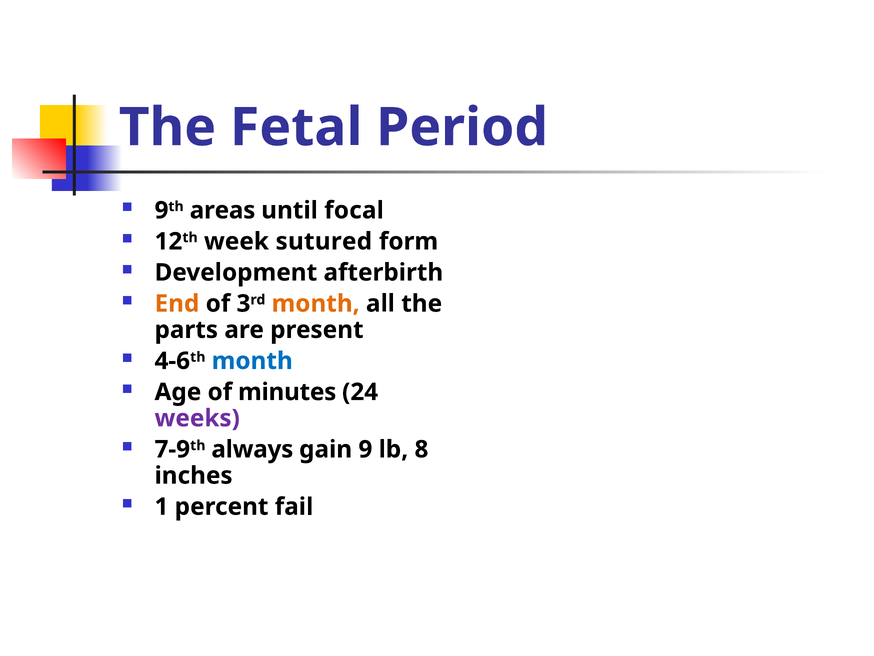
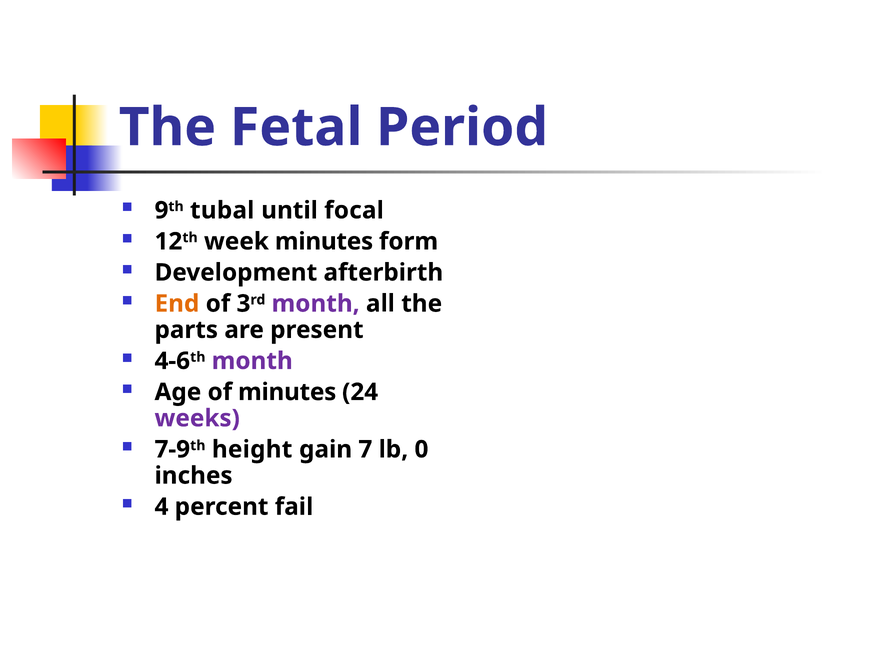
areas: areas -> tubal (222, 210)
week sutured: sutured -> minutes (324, 241)
month colour: orange -> purple (316, 303)
month colour: blue -> purple (252, 361)
always: always -> height (252, 449)
9: 9 -> 7 (365, 449)
8: 8 -> 0 (421, 449)
1: 1 -> 4 (162, 506)
